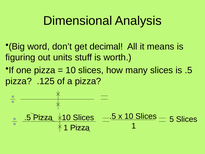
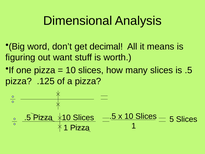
units: units -> want (63, 57)
